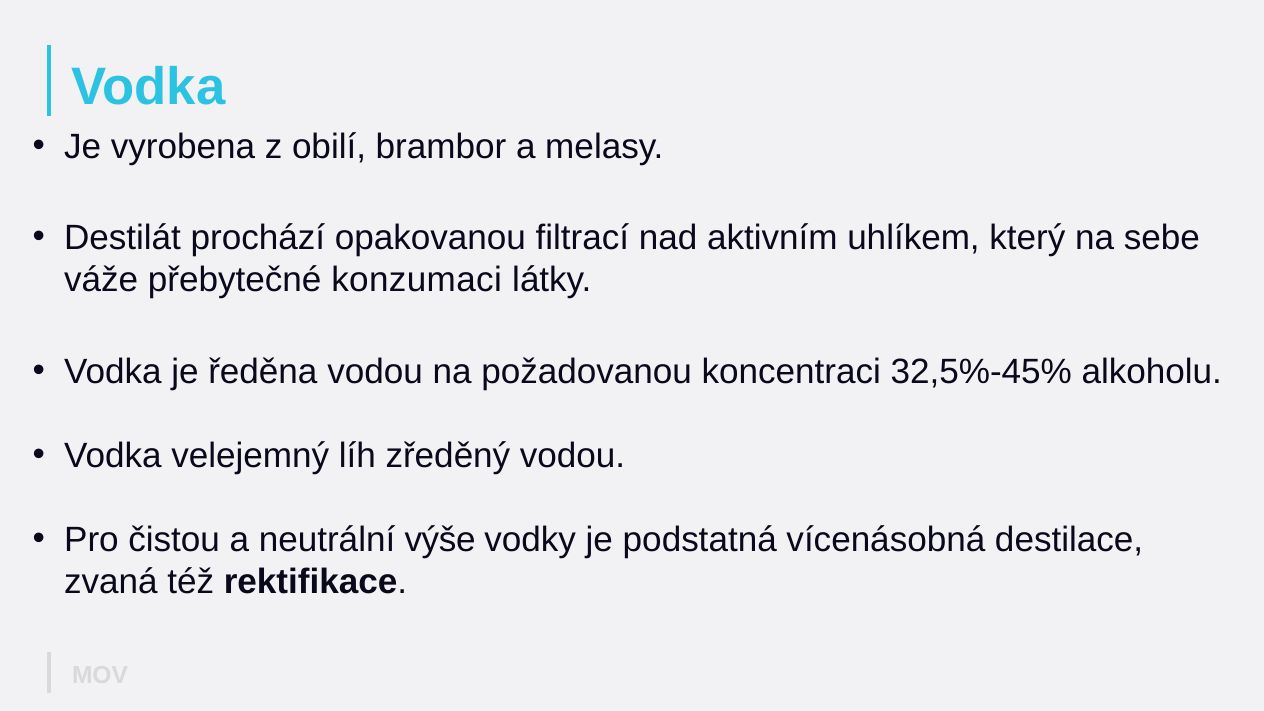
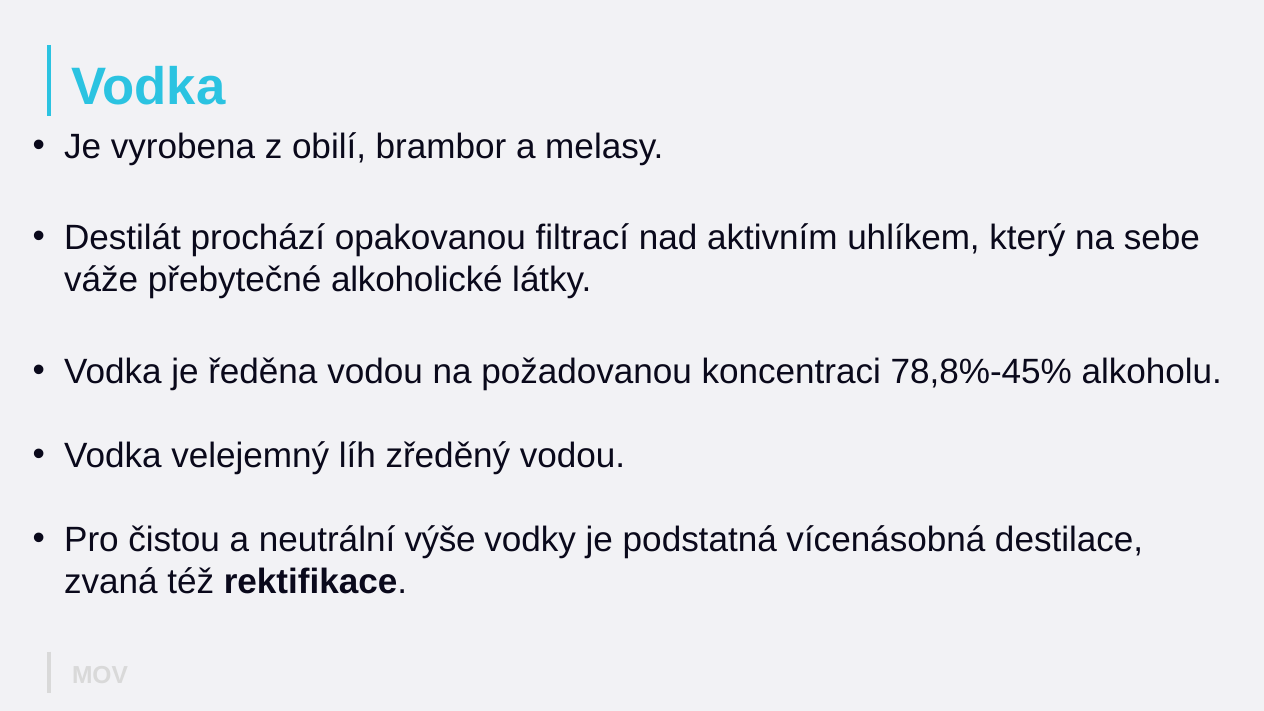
konzumaci: konzumaci -> alkoholické (417, 280)
32,5%-45%: 32,5%-45% -> 78,8%-45% (981, 371)
